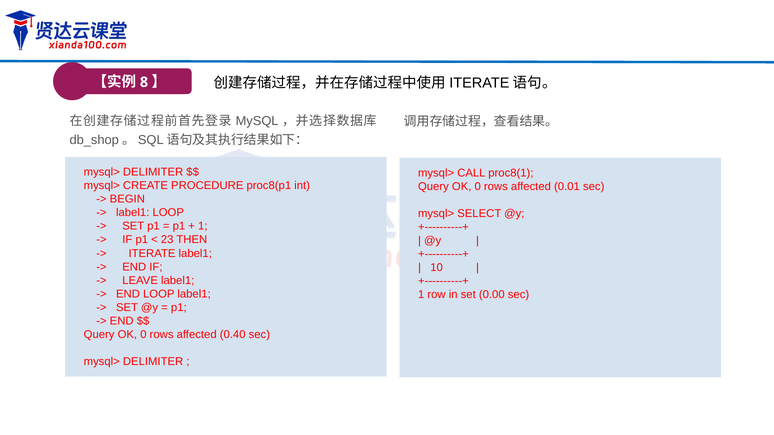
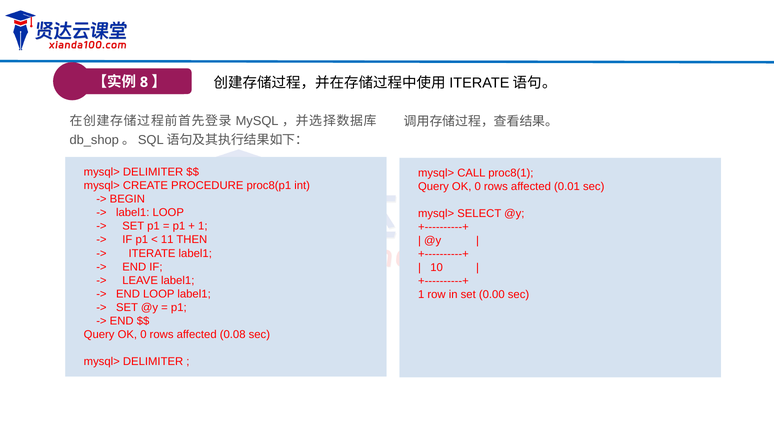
23: 23 -> 11 (167, 240)
0.40: 0.40 -> 0.08 (233, 335)
